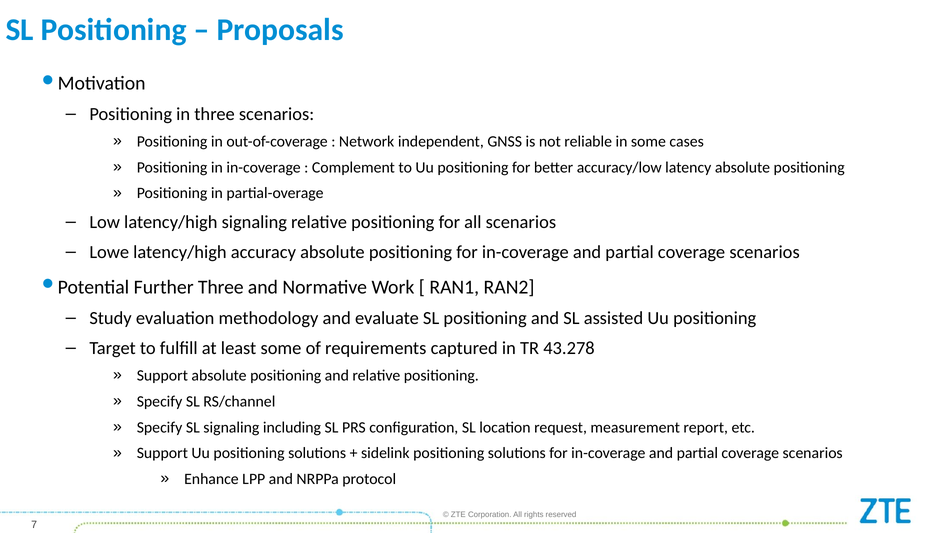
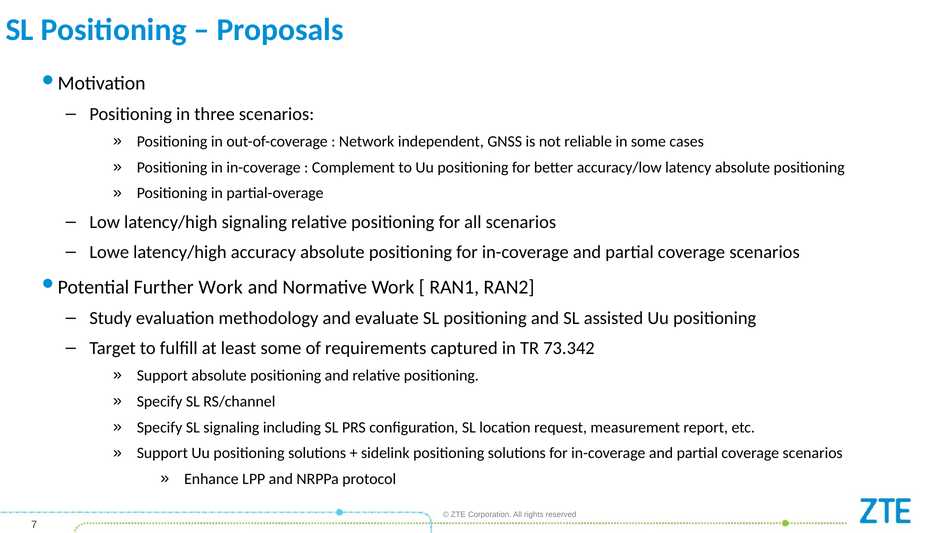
Further Three: Three -> Work (221, 287)
43.278: 43.278 -> 73.342 (569, 348)
